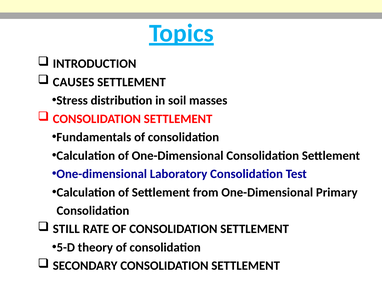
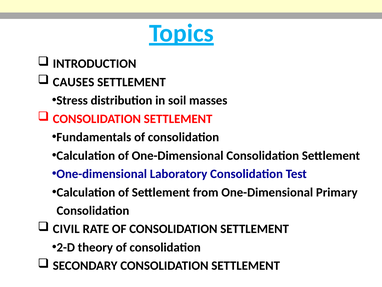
STILL: STILL -> CIVIL (66, 229)
5-D: 5-D -> 2-D (66, 247)
